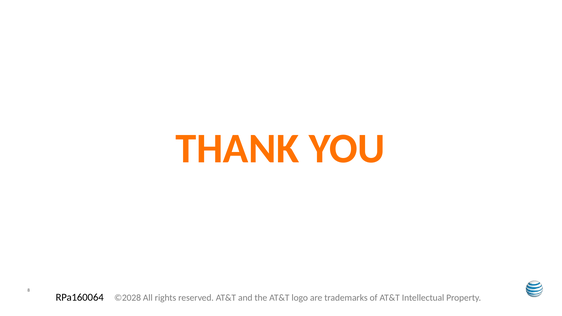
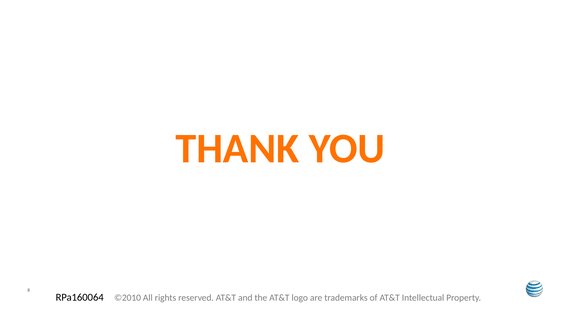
©2028: ©2028 -> ©2010 (128, 298)
